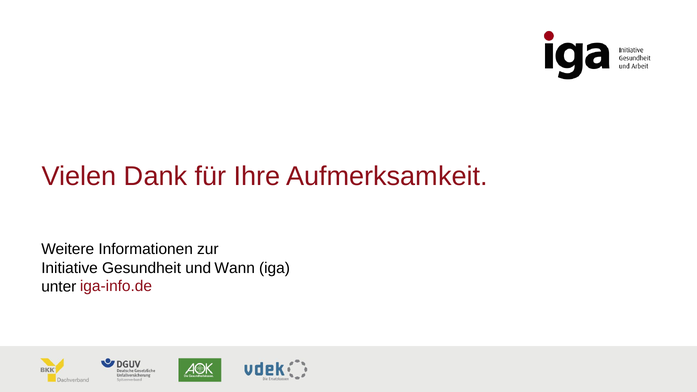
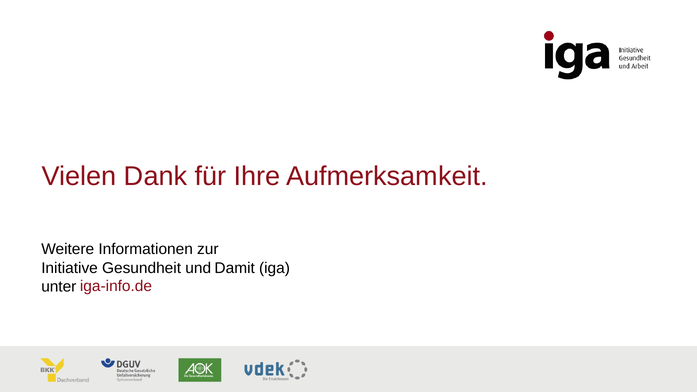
Wann: Wann -> Damit (235, 268)
